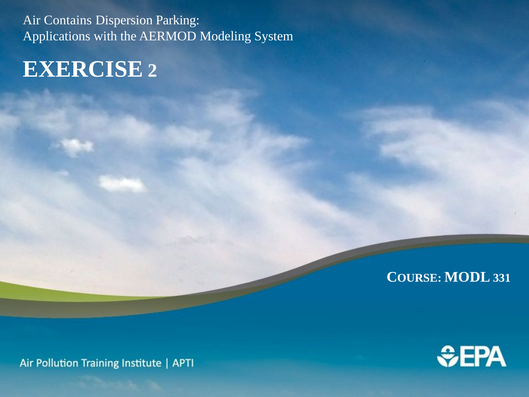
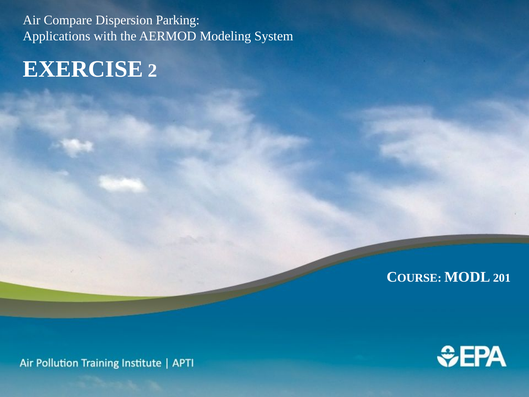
Contains: Contains -> Compare (68, 20)
331: 331 -> 201 (502, 278)
